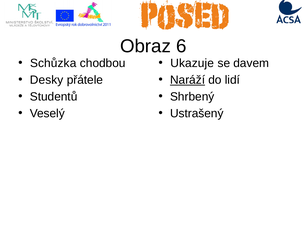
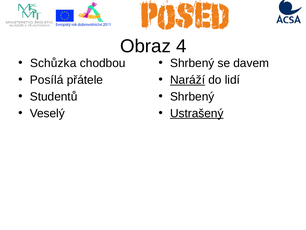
6: 6 -> 4 (181, 46)
Ukazuje: Ukazuje -> Shrbený (192, 63)
Desky: Desky -> Posílá (47, 80)
Ustrašený underline: none -> present (197, 113)
